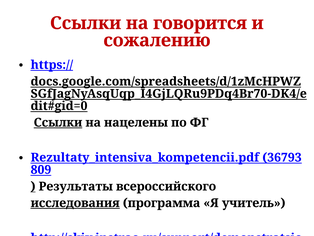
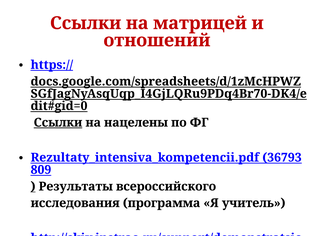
говорится: говорится -> матрицей (200, 23)
сожалению: сожалению -> отношений (157, 40)
исследования underline: present -> none (75, 203)
